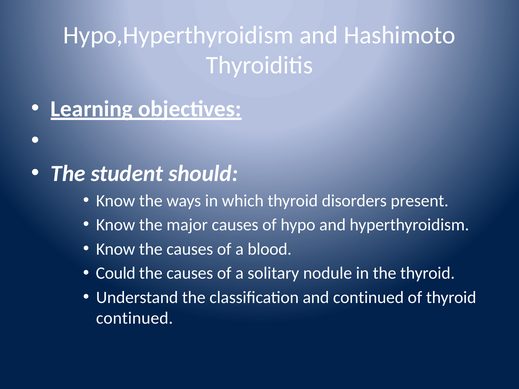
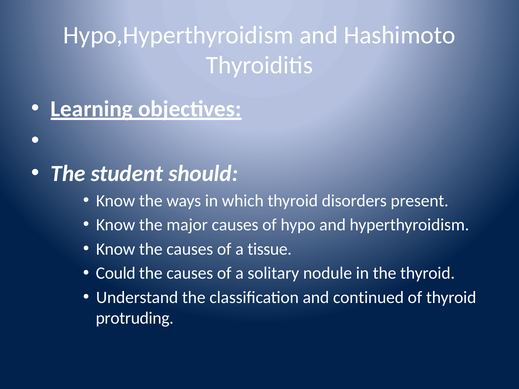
blood: blood -> tissue (270, 249)
continued: continued -> protruding (135, 318)
